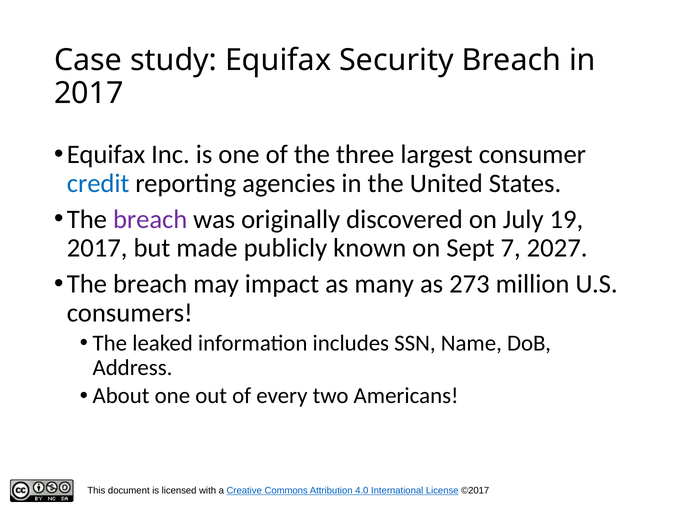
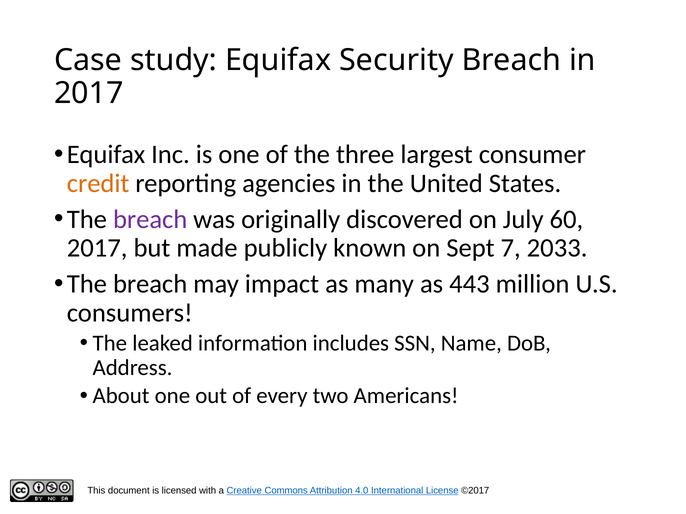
credit colour: blue -> orange (98, 183)
19: 19 -> 60 (566, 219)
2027: 2027 -> 2033 (557, 248)
273: 273 -> 443 (469, 284)
